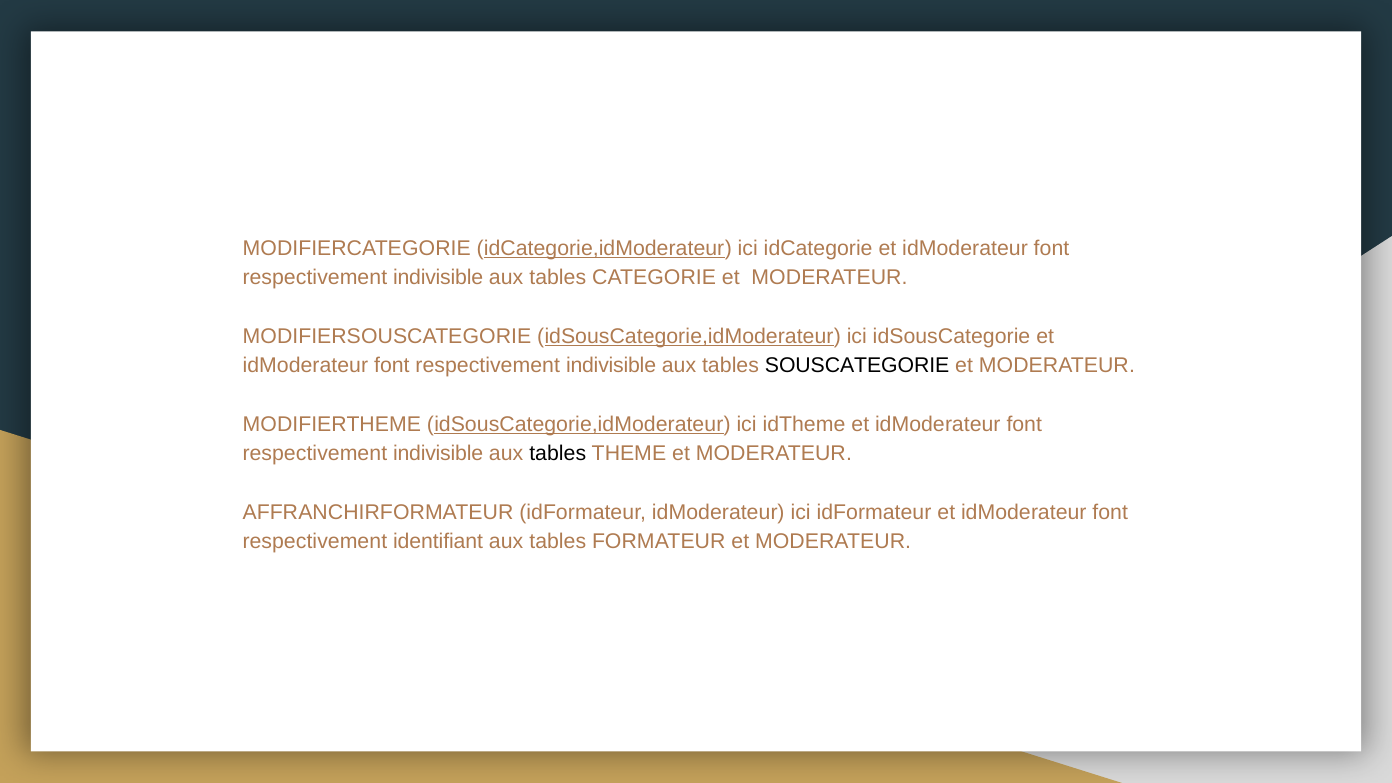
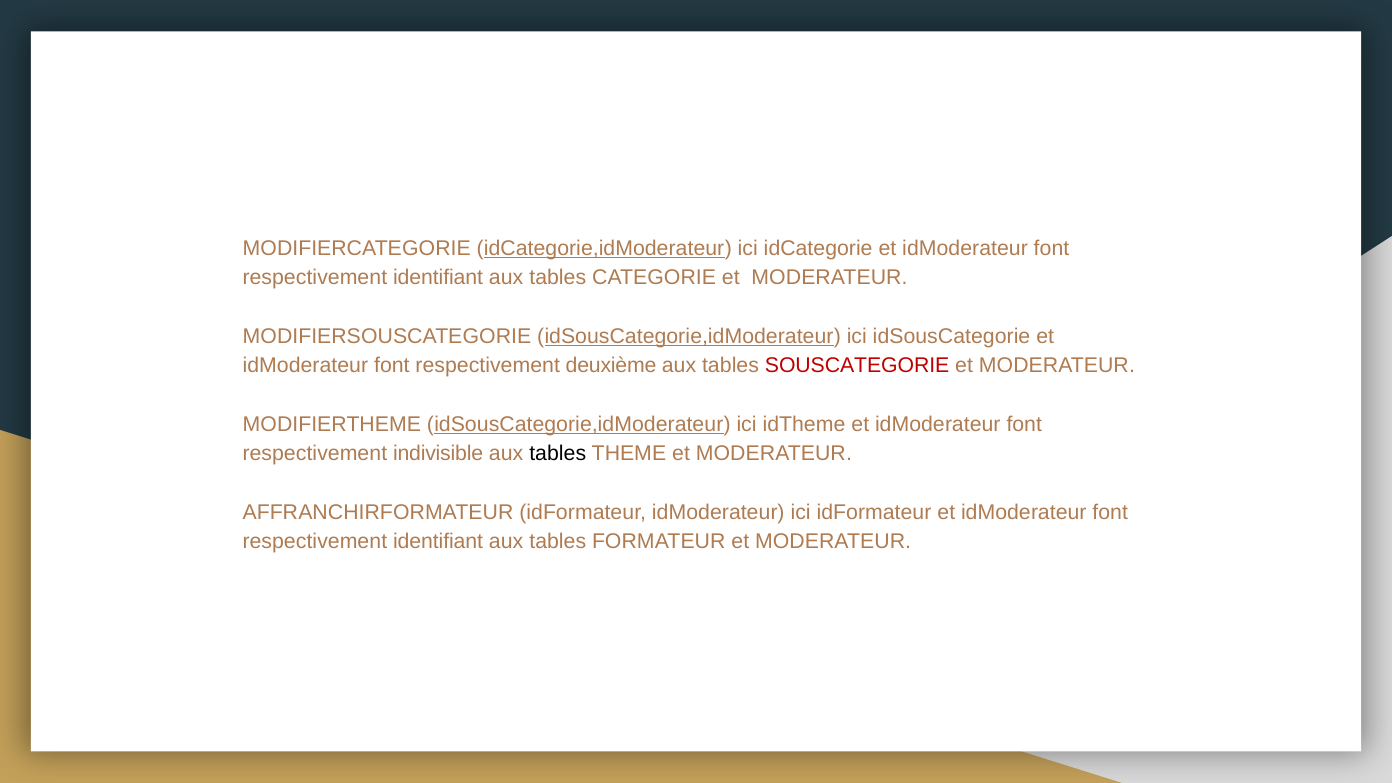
indivisible: indivisible -> identifiant (438, 278)
indivisible: indivisible -> deuxième (611, 366)
SOUSCATEGORIE colour: black -> red (857, 366)
